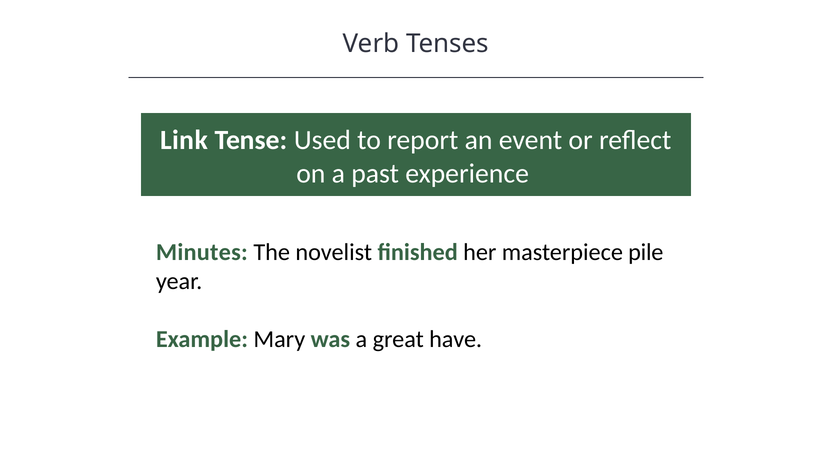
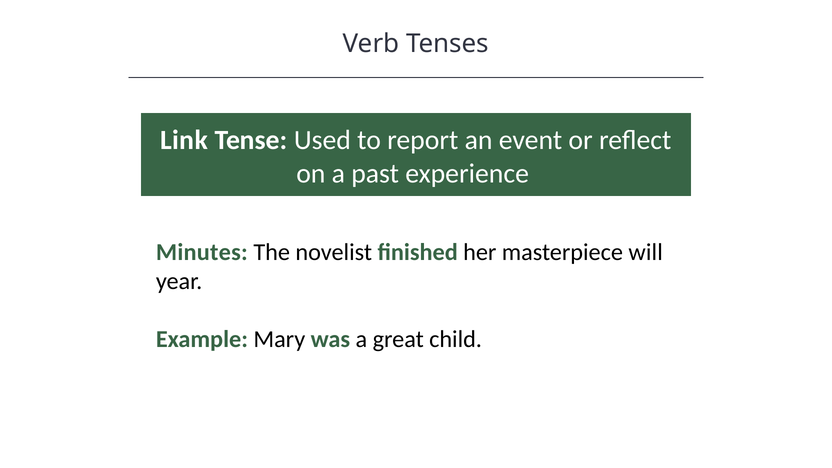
pile: pile -> will (646, 252)
have: have -> child (456, 339)
